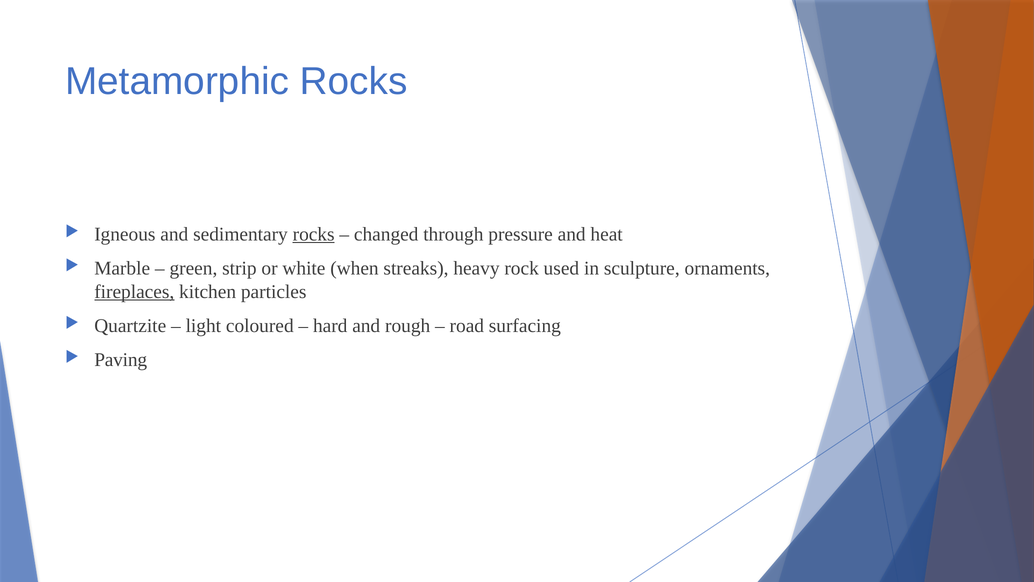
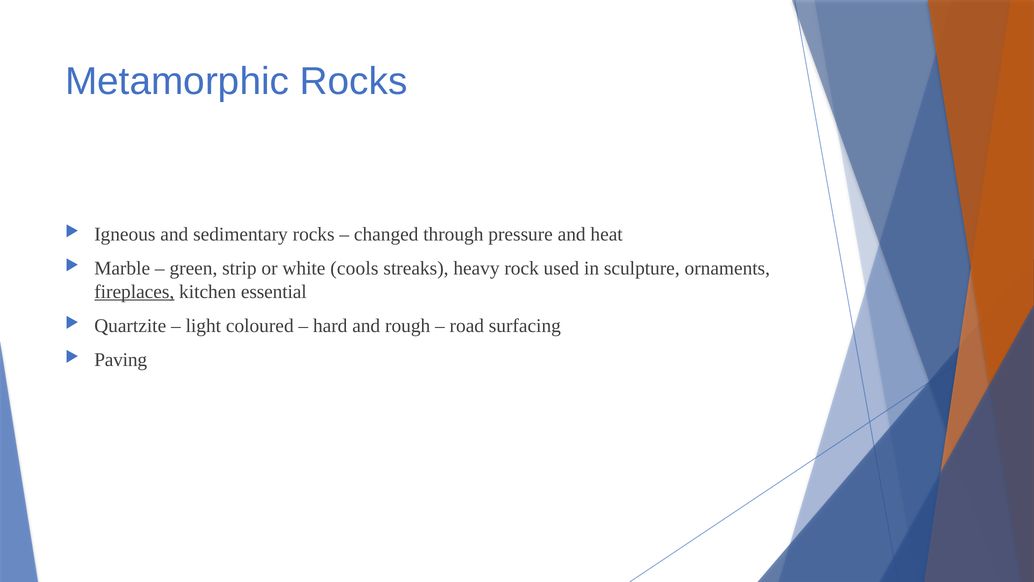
rocks underline: present -> none (314, 234)
when: when -> cools (354, 268)
particles: particles -> essential (274, 291)
